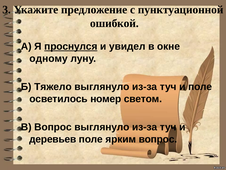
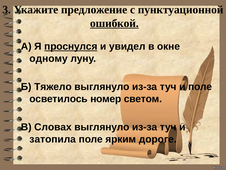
ошибкой underline: none -> present (114, 23)
В Вопрос: Вопрос -> Словах (53, 127)
деревьев: деревьев -> затопила (53, 139)
ярким вопрос: вопрос -> дороге (158, 139)
